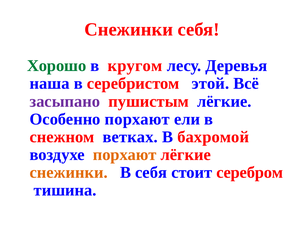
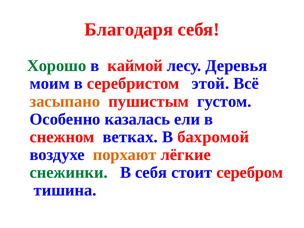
Снежинки: Снежинки -> Благодаря (129, 29)
кругом: кругом -> каймой (135, 66)
наша: наша -> моим (50, 84)
засыпано colour: purple -> orange (65, 101)
пушистым лёгкие: лёгкие -> густом (224, 101)
Особенно порхают: порхают -> казалась (137, 119)
снежинки colour: orange -> green (69, 172)
